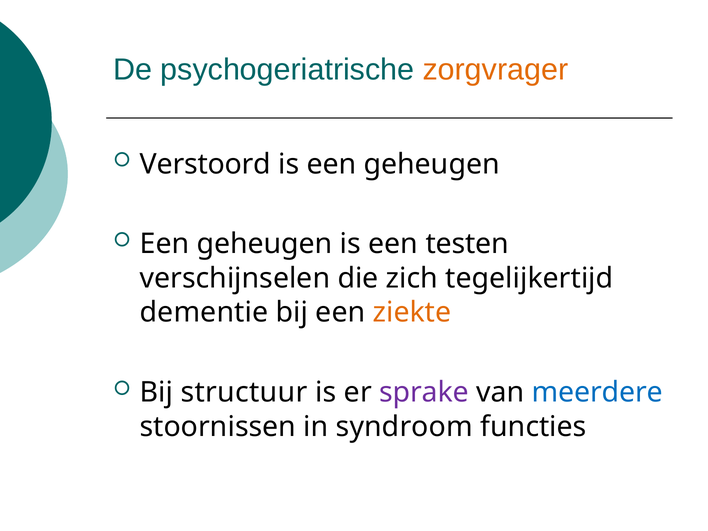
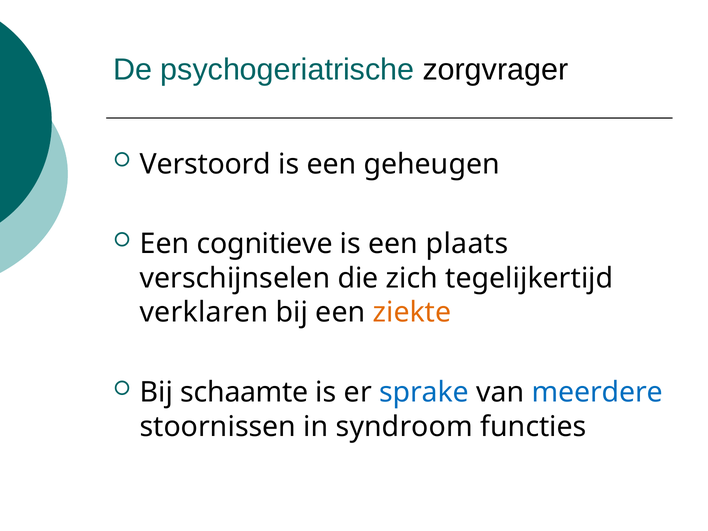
zorgvrager colour: orange -> black (495, 70)
geheugen: geheugen -> cognitieve (265, 244)
testen: testen -> plaats (467, 244)
dementie: dementie -> verklaren (204, 312)
structuur: structuur -> schaamte (244, 392)
sprake colour: purple -> blue (424, 392)
